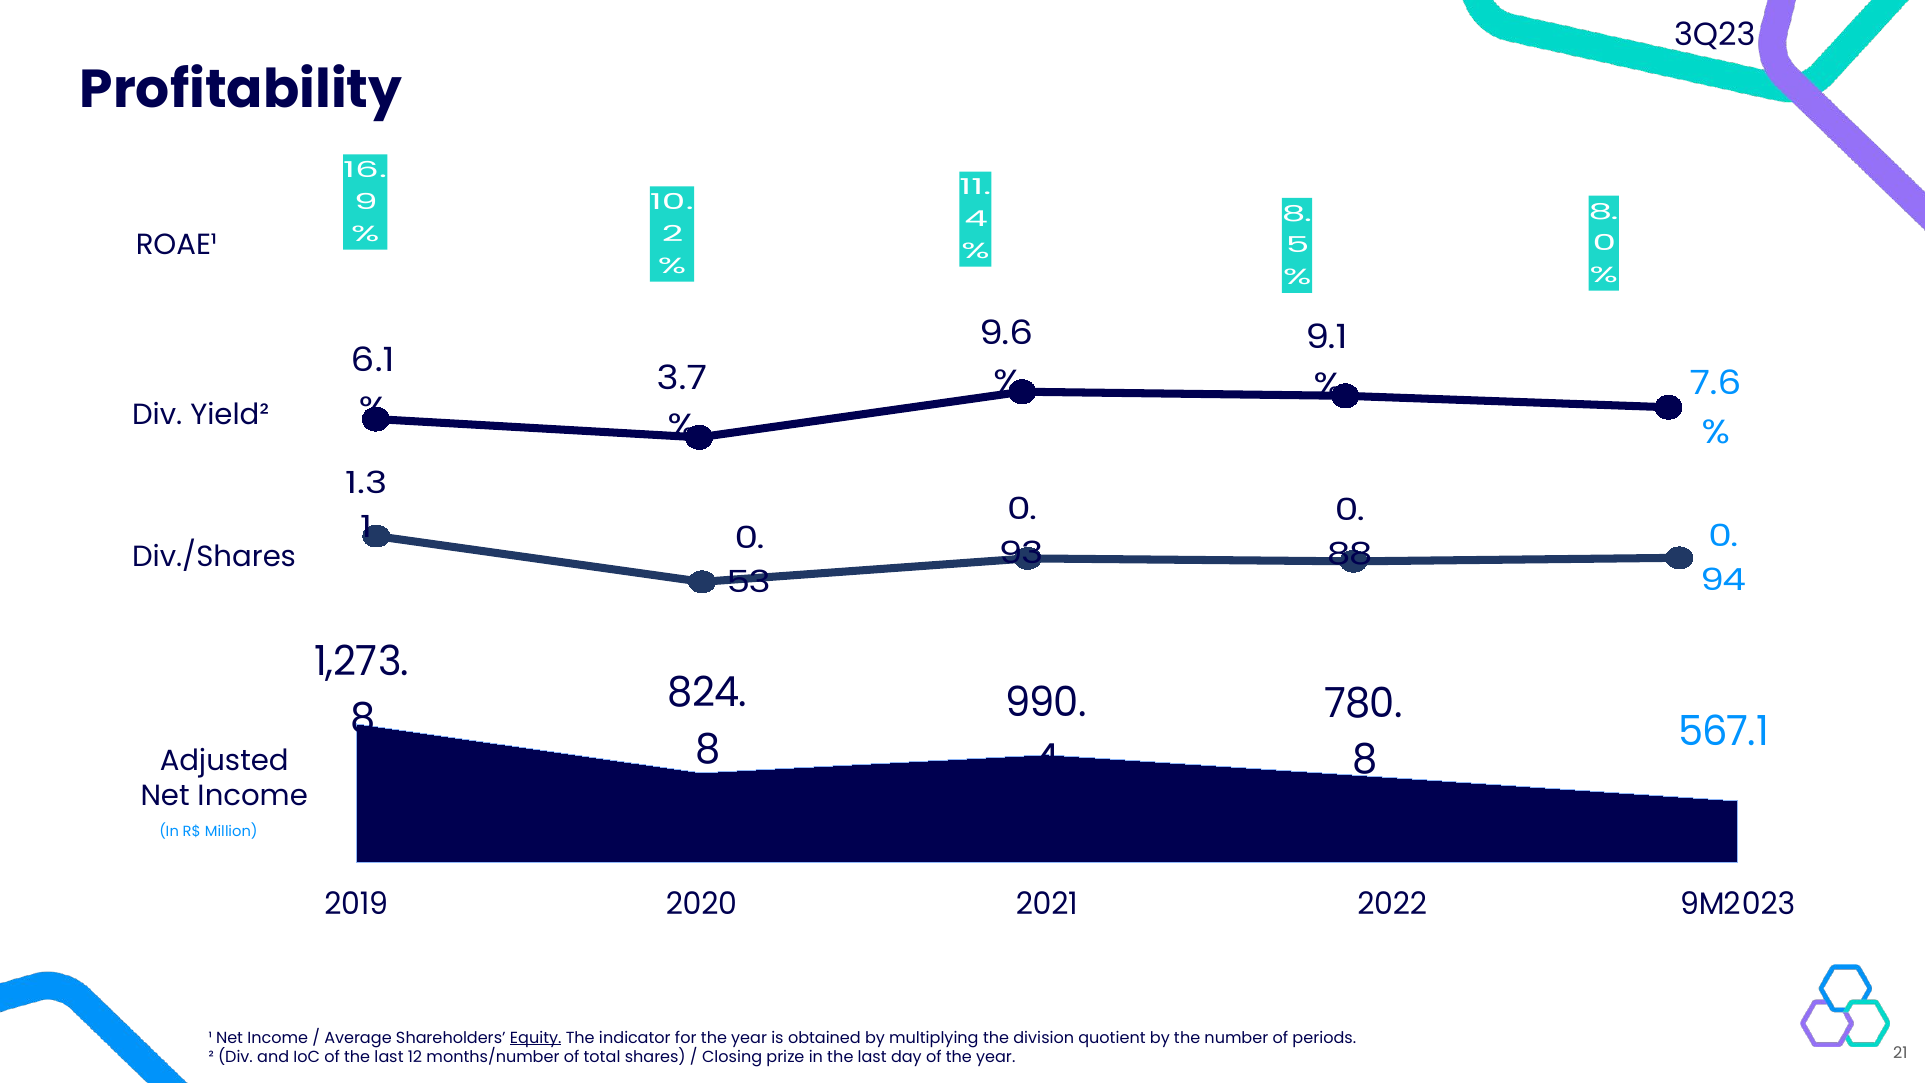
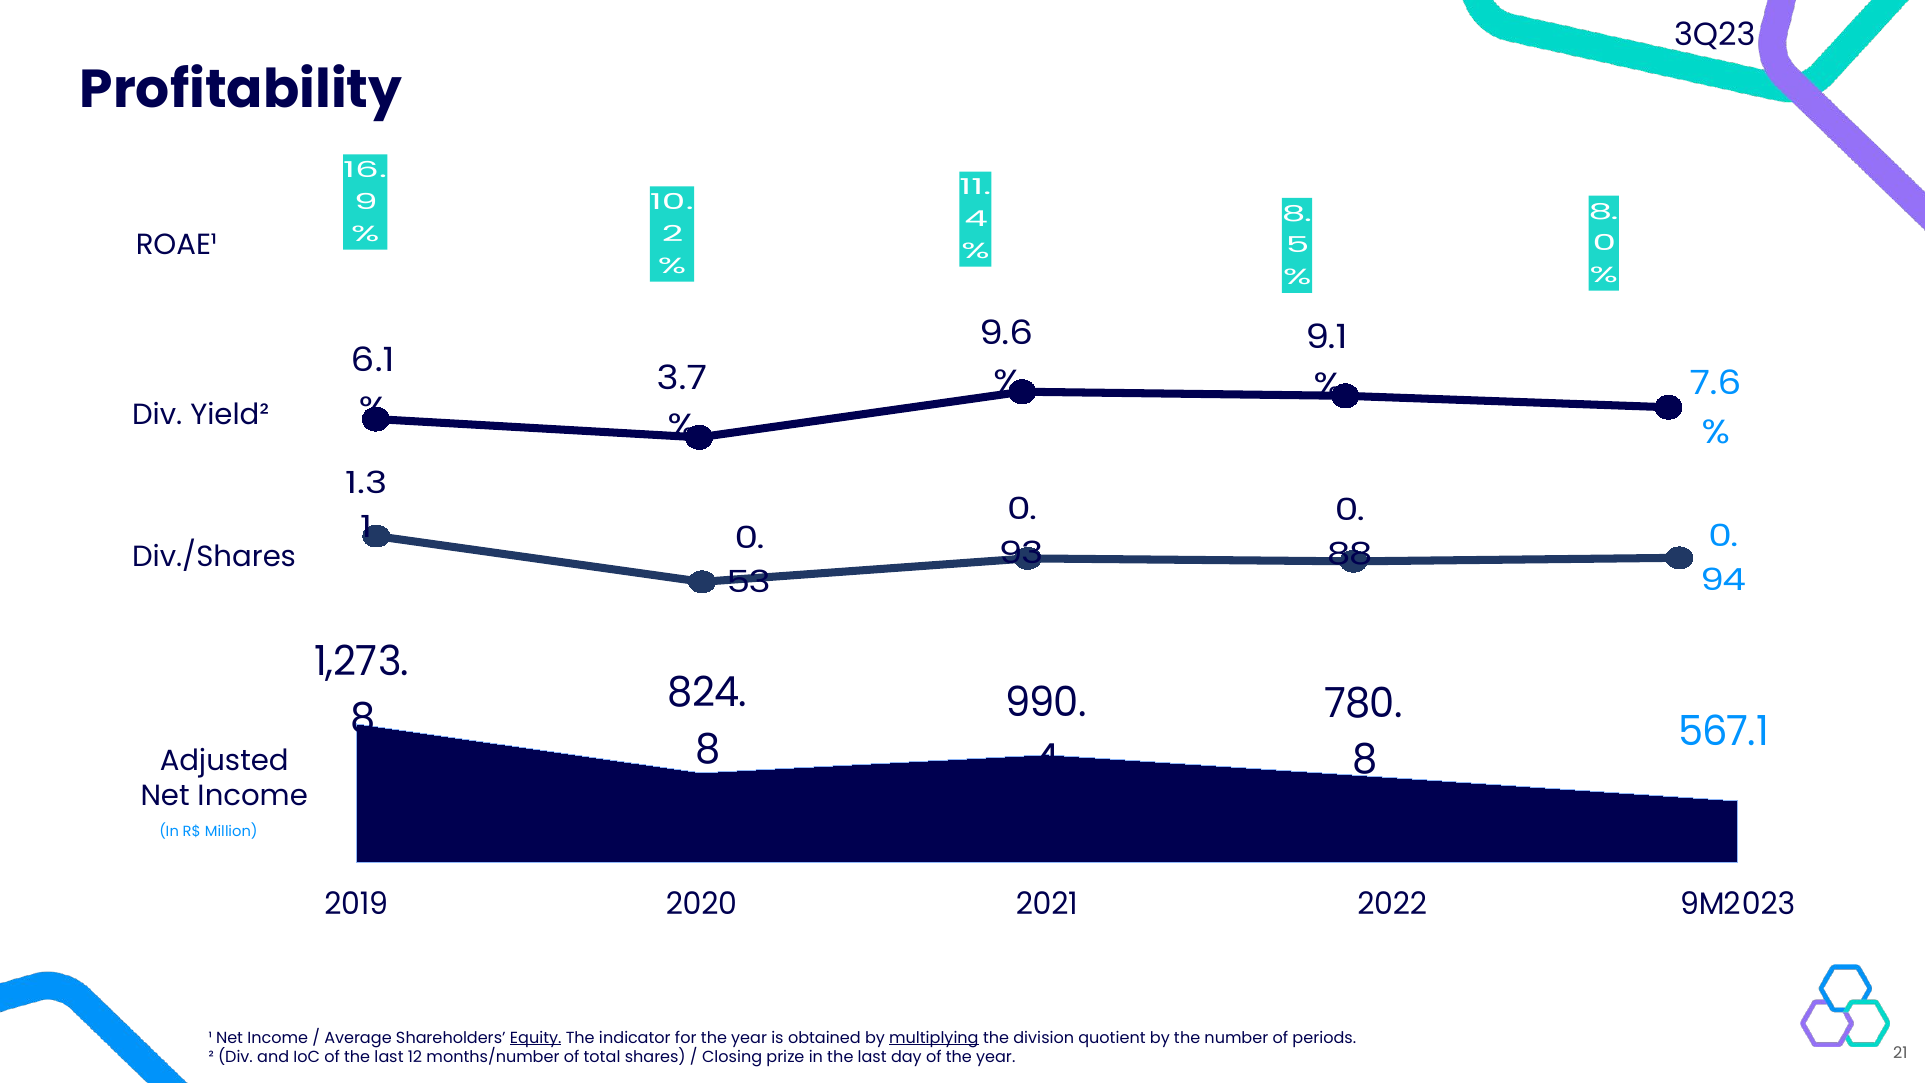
multiplying underline: none -> present (934, 1038)
